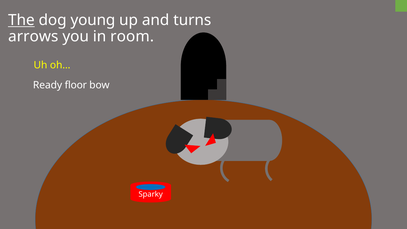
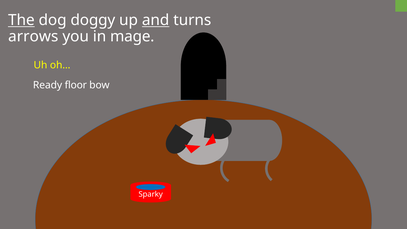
young: young -> doggy (93, 20)
and underline: none -> present (156, 20)
room: room -> mage (132, 37)
